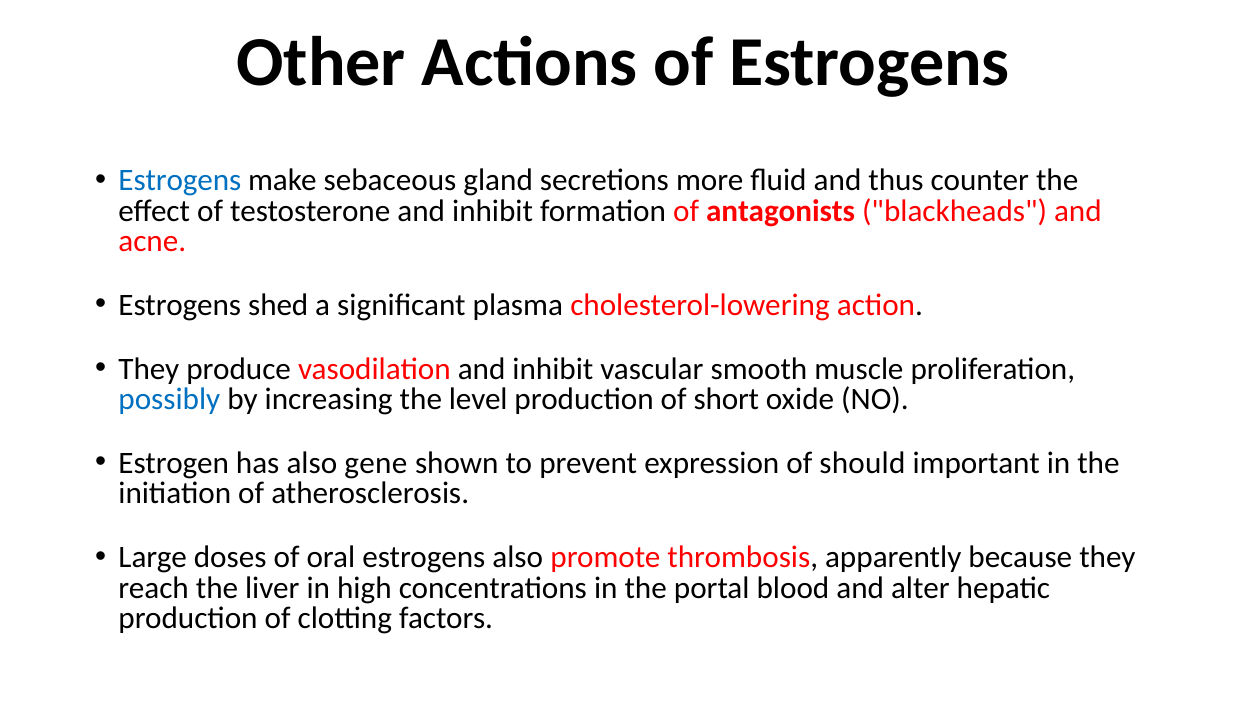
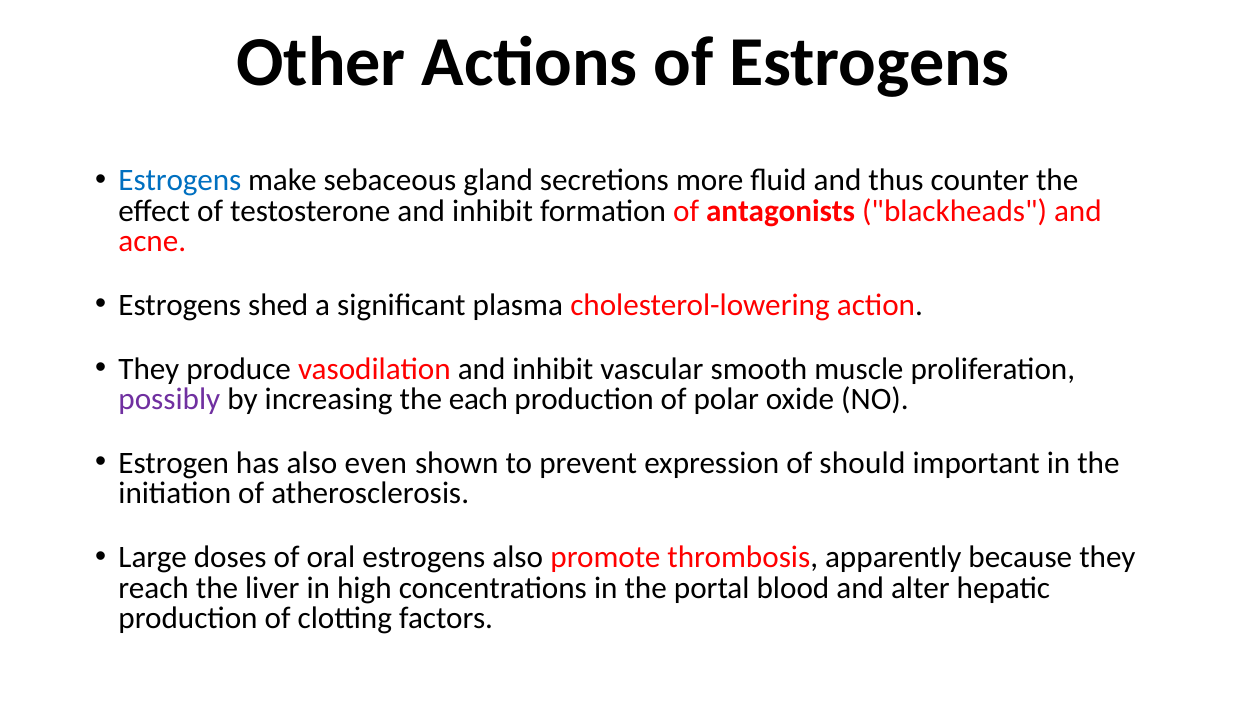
possibly colour: blue -> purple (169, 400)
level: level -> each (478, 400)
short: short -> polar (726, 400)
gene: gene -> even (376, 464)
